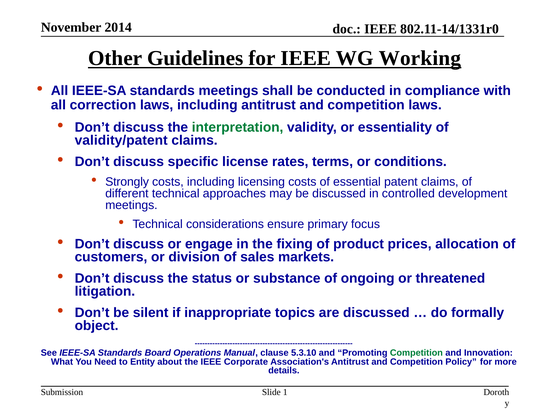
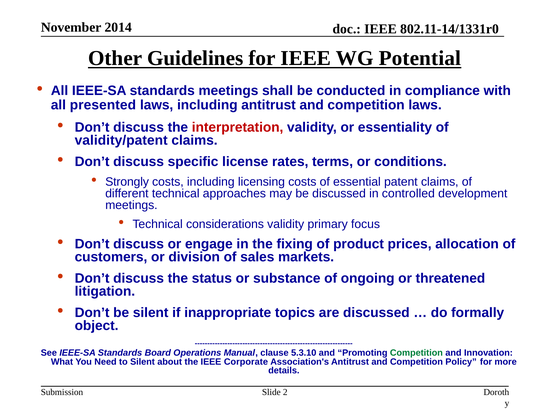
Working: Working -> Potential (420, 58)
correction: correction -> presented (103, 105)
interpretation colour: green -> red (238, 127)
considerations ensure: ensure -> validity (286, 224)
to Entity: Entity -> Silent (143, 361)
1: 1 -> 2 (285, 392)
